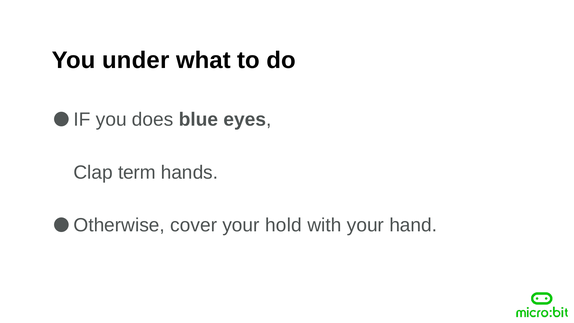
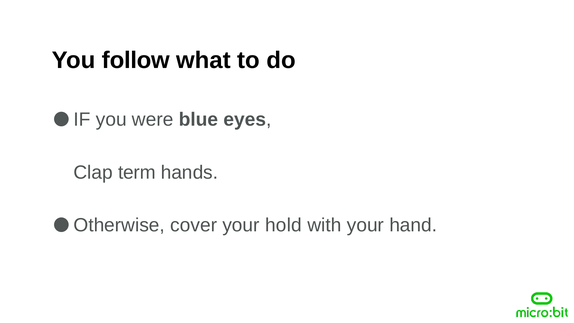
under: under -> follow (136, 60)
does: does -> were (153, 119)
